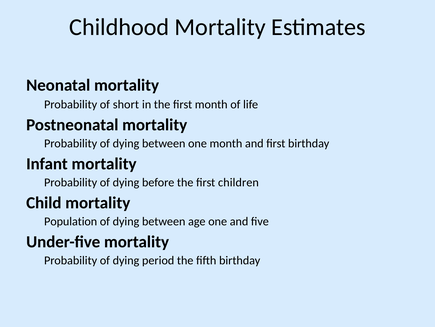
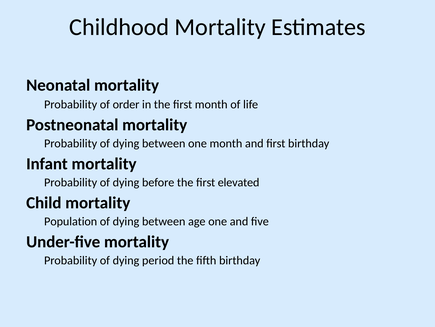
short: short -> order (126, 104)
children: children -> elevated (239, 182)
